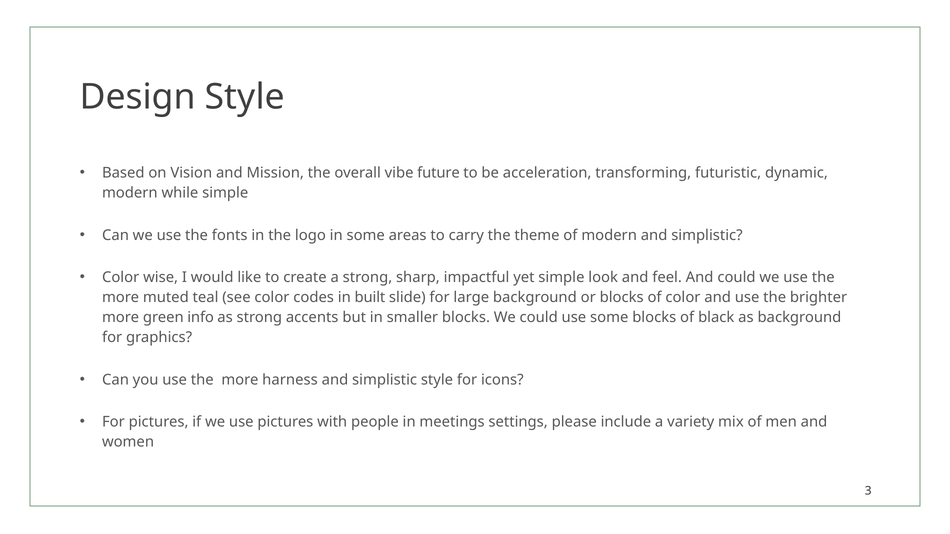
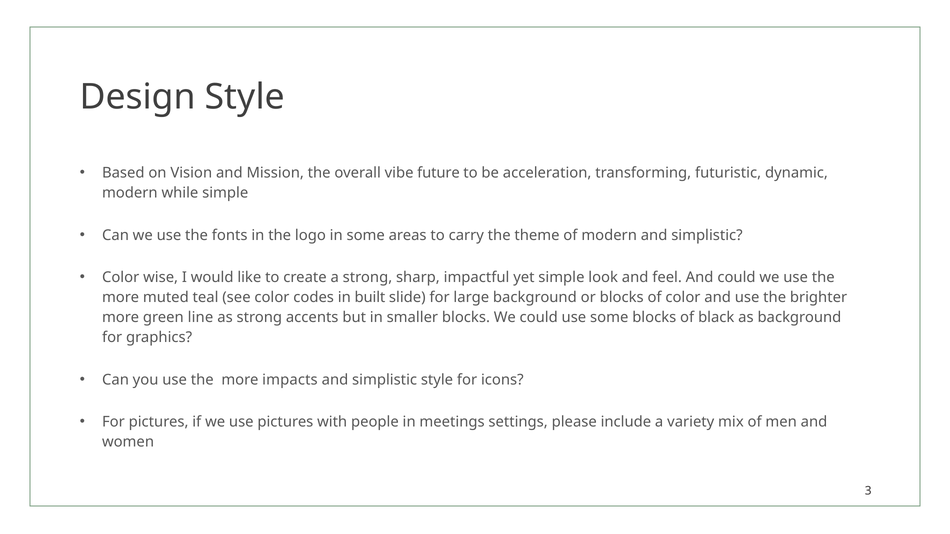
info: info -> line (200, 318)
harness: harness -> impacts (290, 380)
